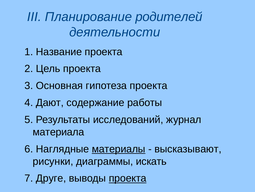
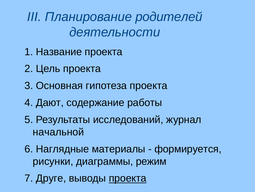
материала: материала -> начальной (58, 132)
материалы underline: present -> none (119, 148)
высказывают: высказывают -> формируется (188, 148)
искать: искать -> режим (151, 161)
